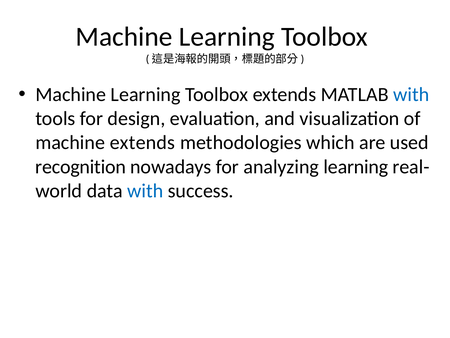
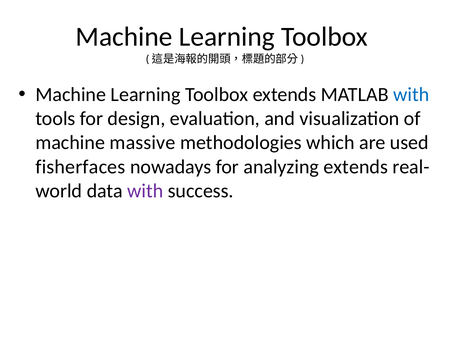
machine extends: extends -> massive (142, 142)
recognition: recognition -> fisherfaces (80, 166)
analyzing learning: learning -> extends (356, 166)
with colour: blue -> purple (145, 191)
